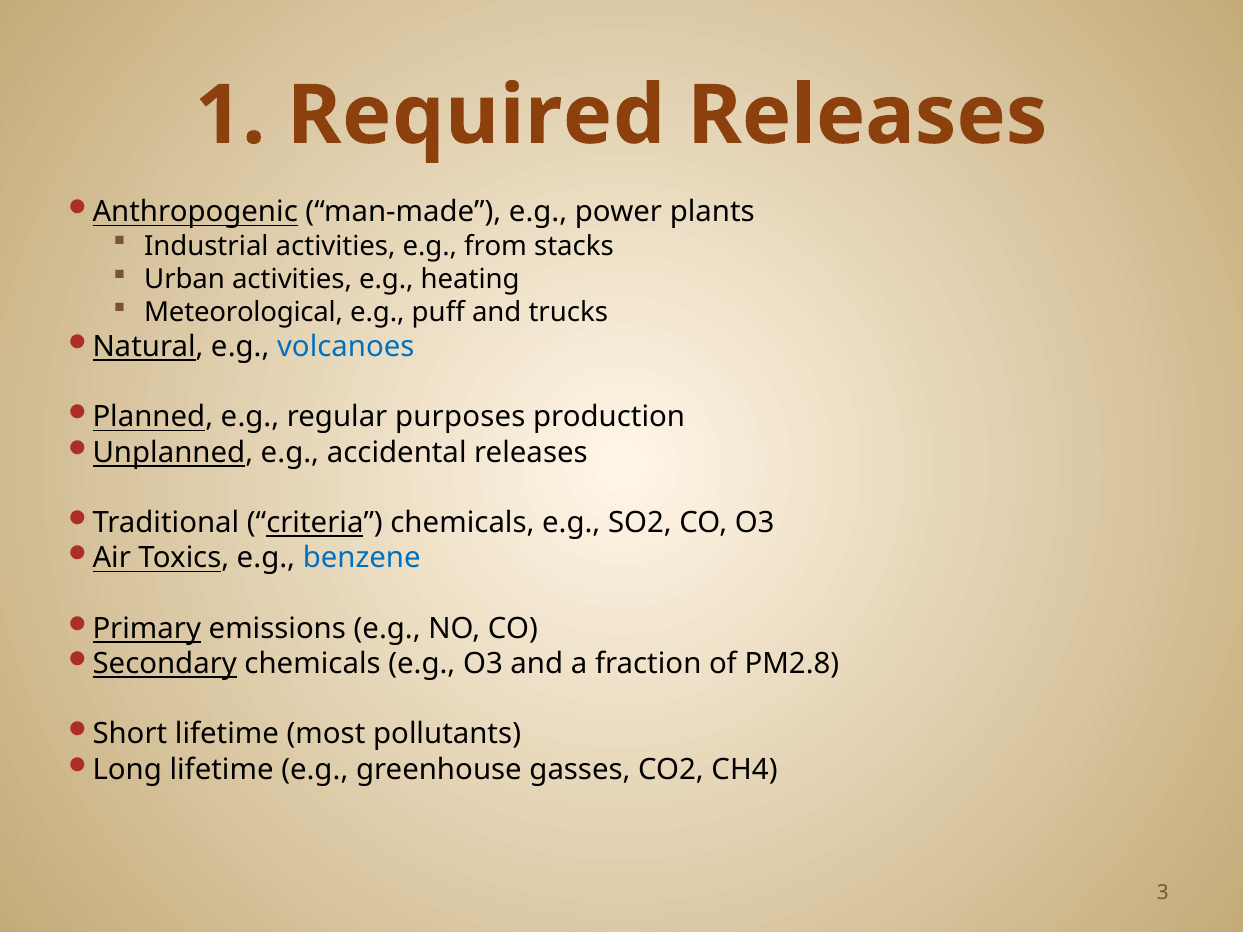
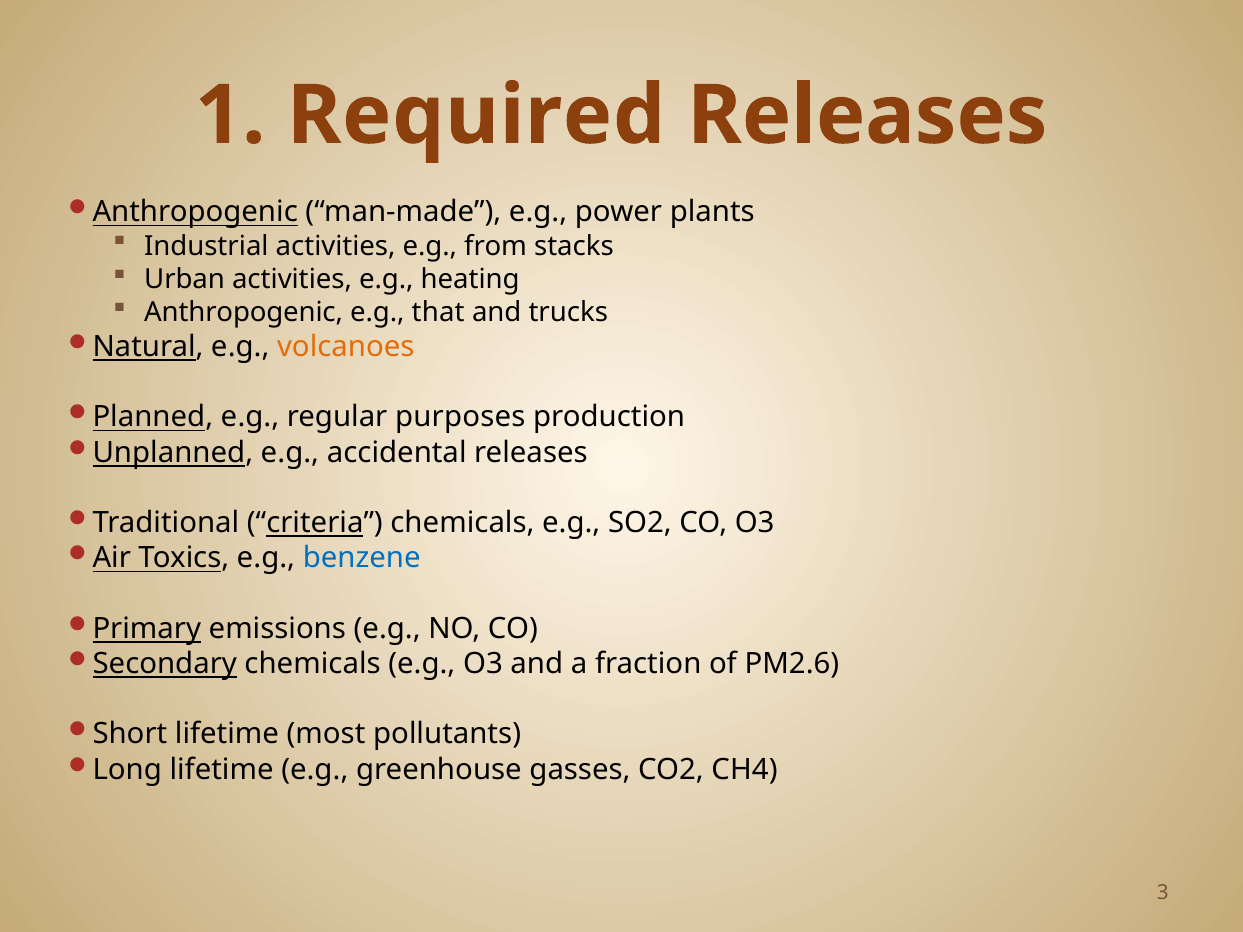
Meteorological: Meteorological -> Anthropogenic (244, 313)
puff: puff -> that (438, 313)
volcanoes colour: blue -> orange (346, 347)
PM2.8: PM2.8 -> PM2.6 (792, 664)
